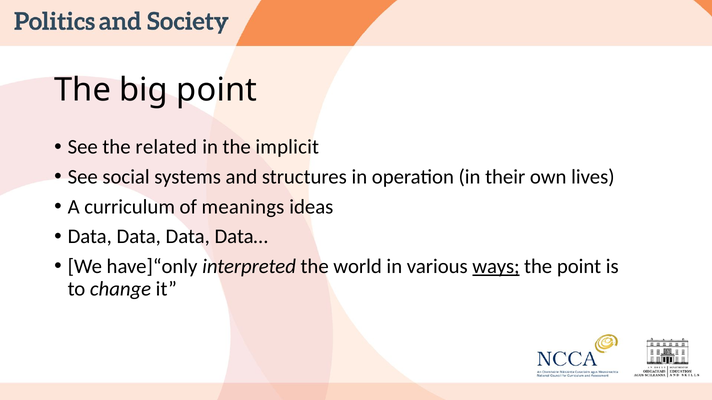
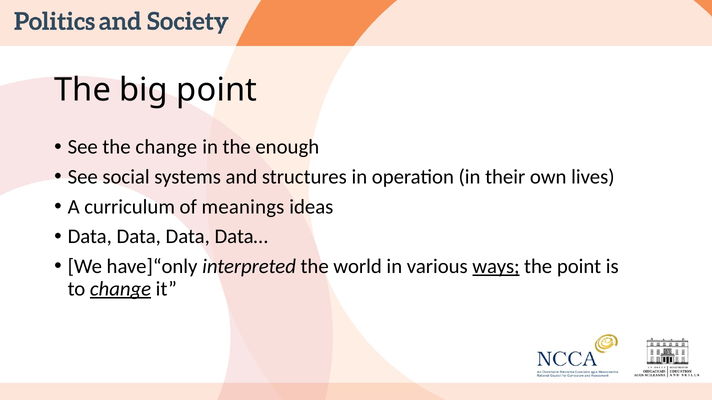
the related: related -> change (166, 147)
implicit: implicit -> enough (287, 147)
change underline: none -> present (121, 289)
